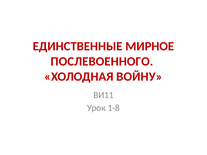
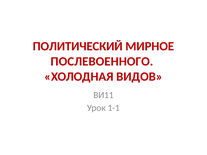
ЕДИНСТВЕННЫЕ: ЕДИНСТВЕННЫЕ -> ПОЛИТИЧЕСКИЙ (78, 46)
ВОЙНУ: ВОЙНУ -> ВИДОВ (139, 77)
1-8: 1-8 -> 1-1 (114, 108)
